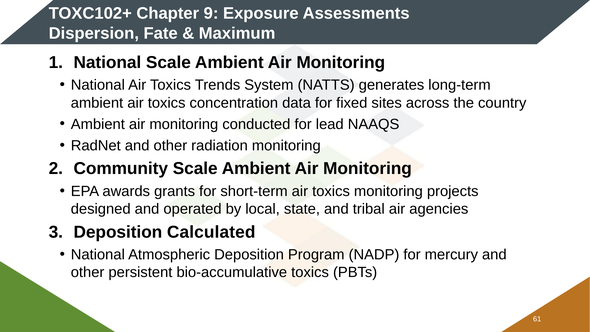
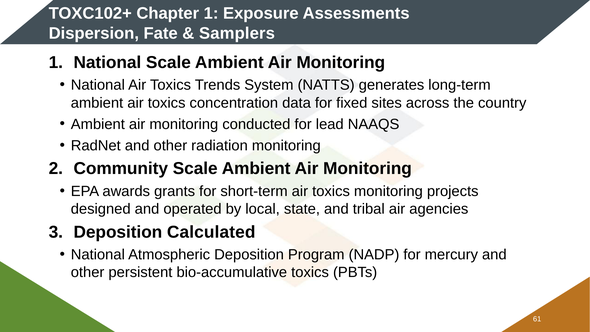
Chapter 9: 9 -> 1 (211, 13)
Maximum: Maximum -> Samplers (237, 33)
